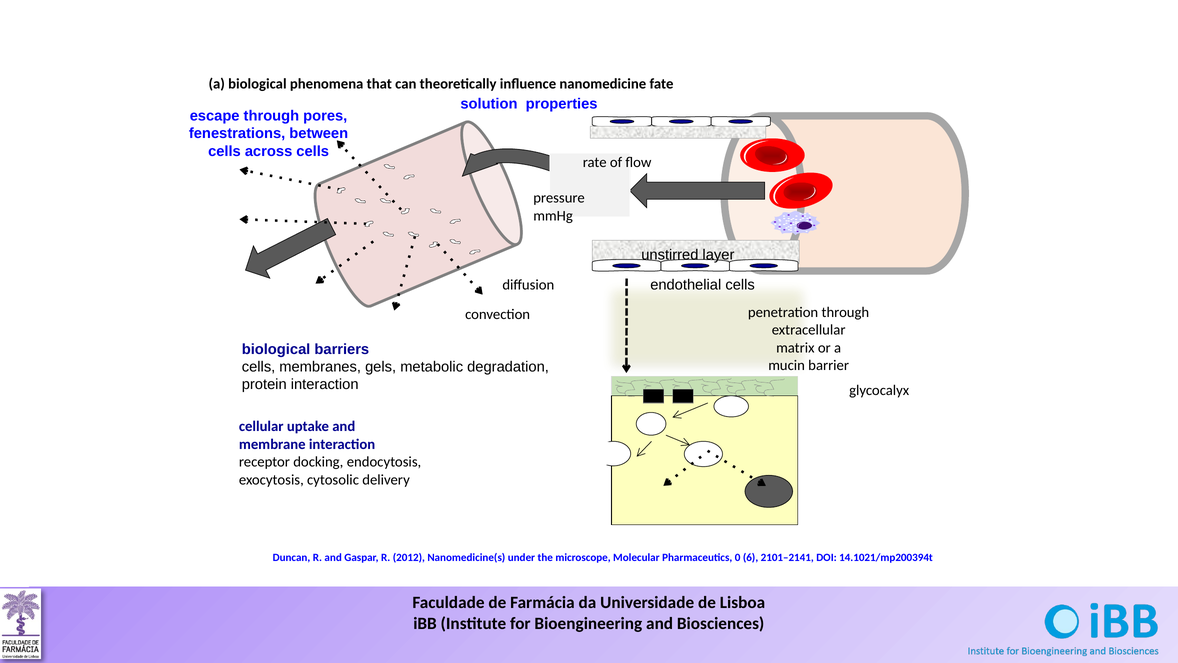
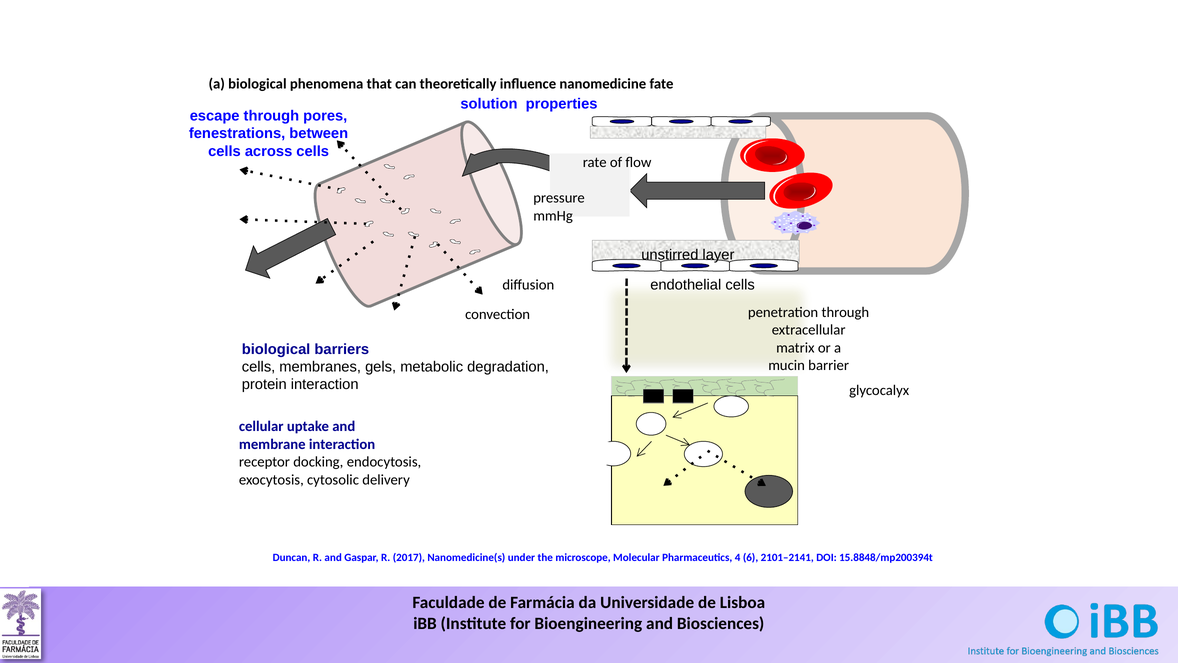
2012: 2012 -> 2017 (409, 557)
0: 0 -> 4 (738, 557)
14.1021/mp200394t: 14.1021/mp200394t -> 15.8848/mp200394t (886, 557)
